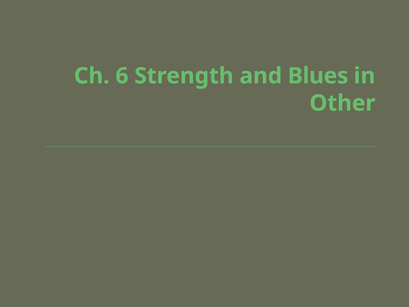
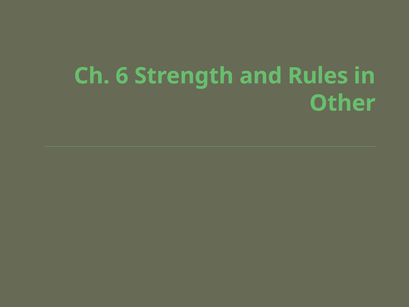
Blues: Blues -> Rules (318, 76)
